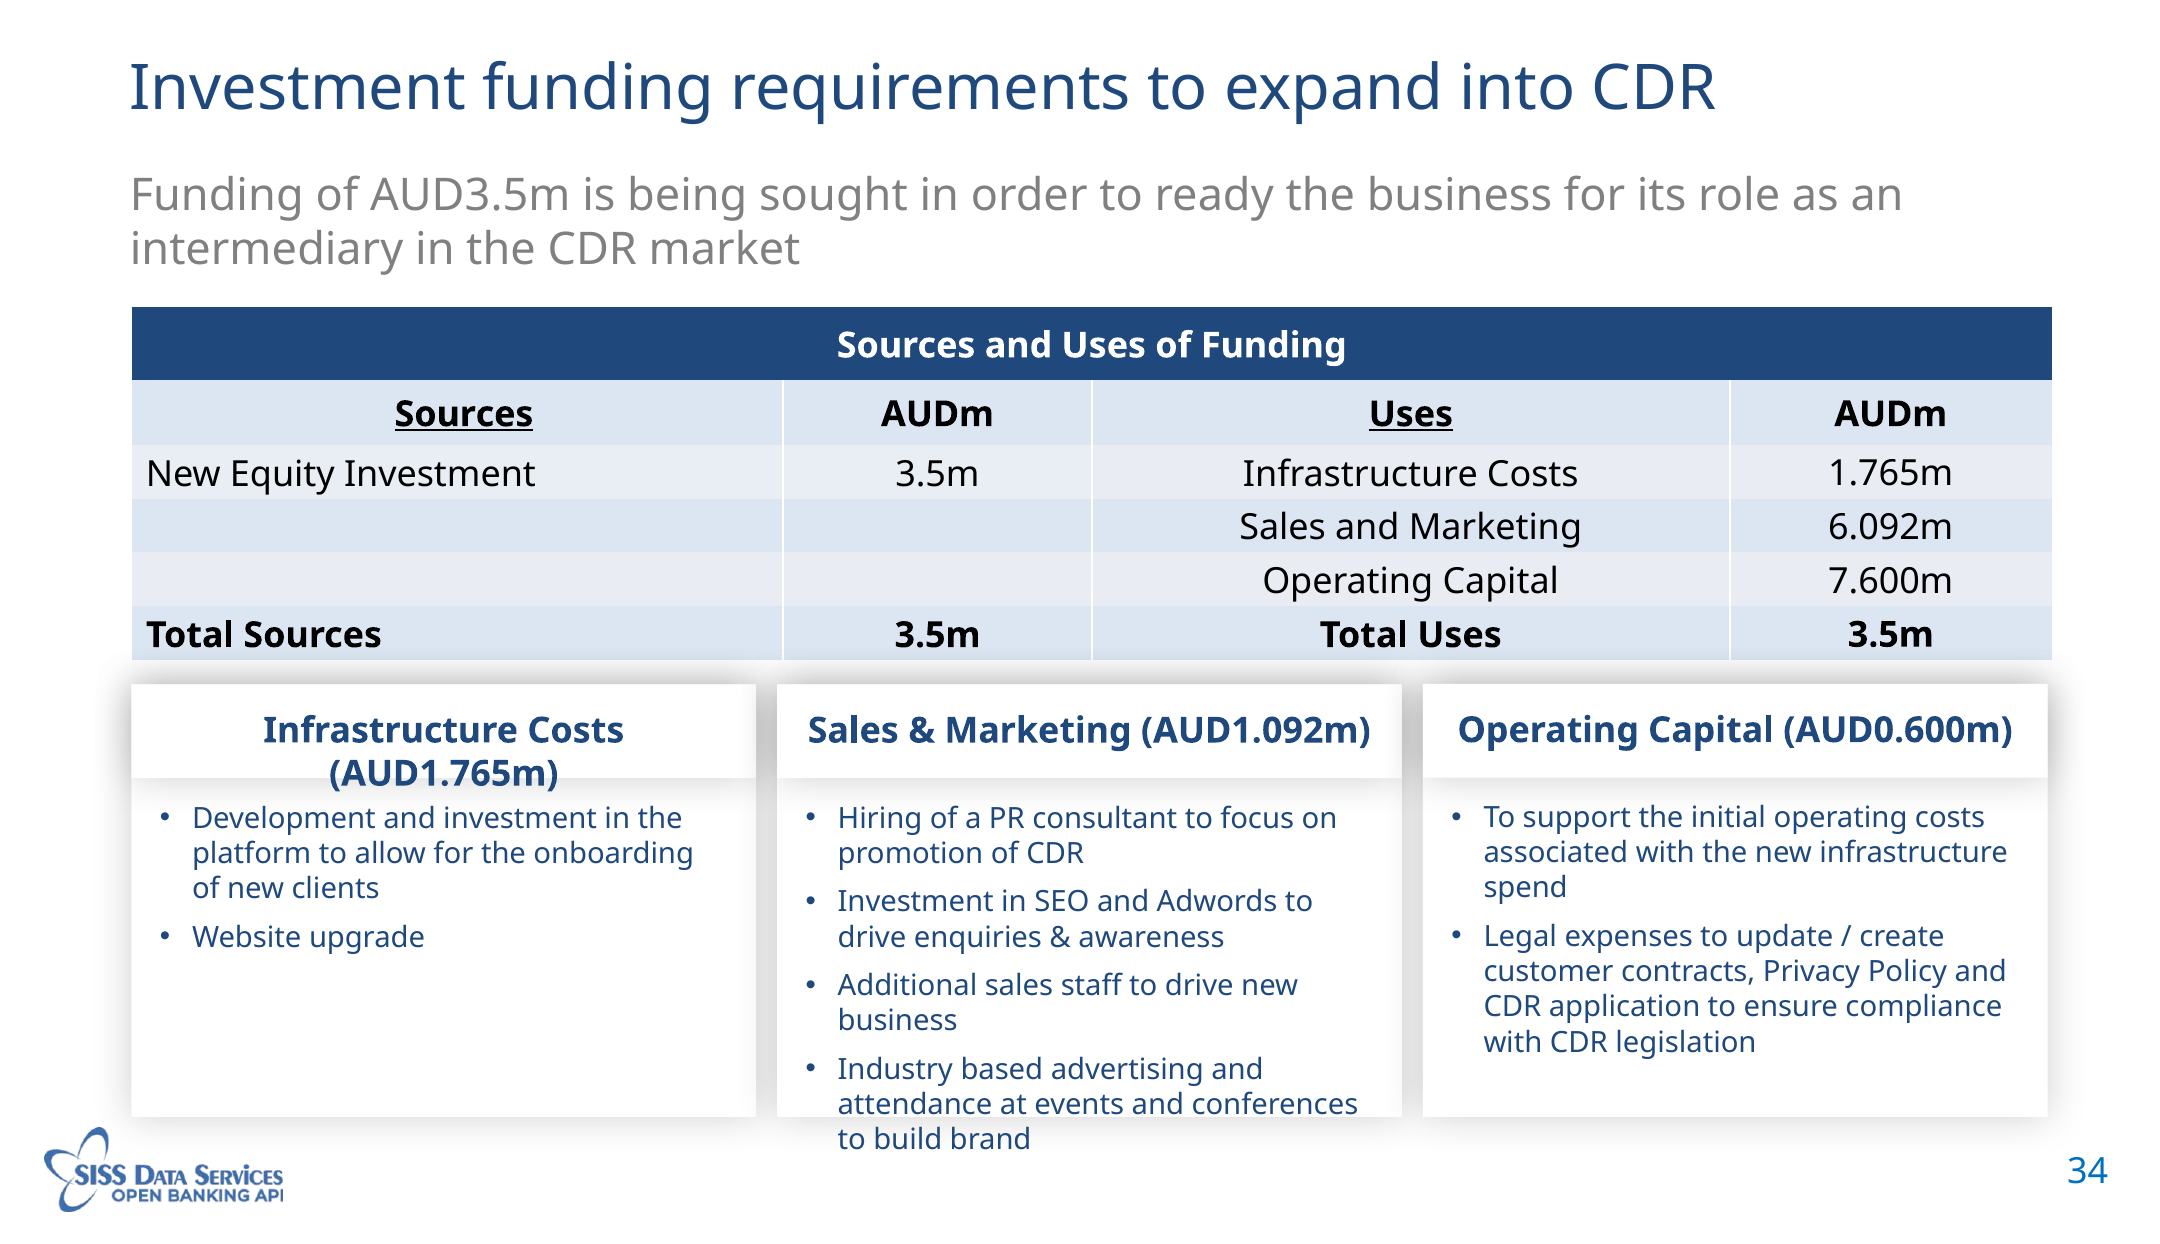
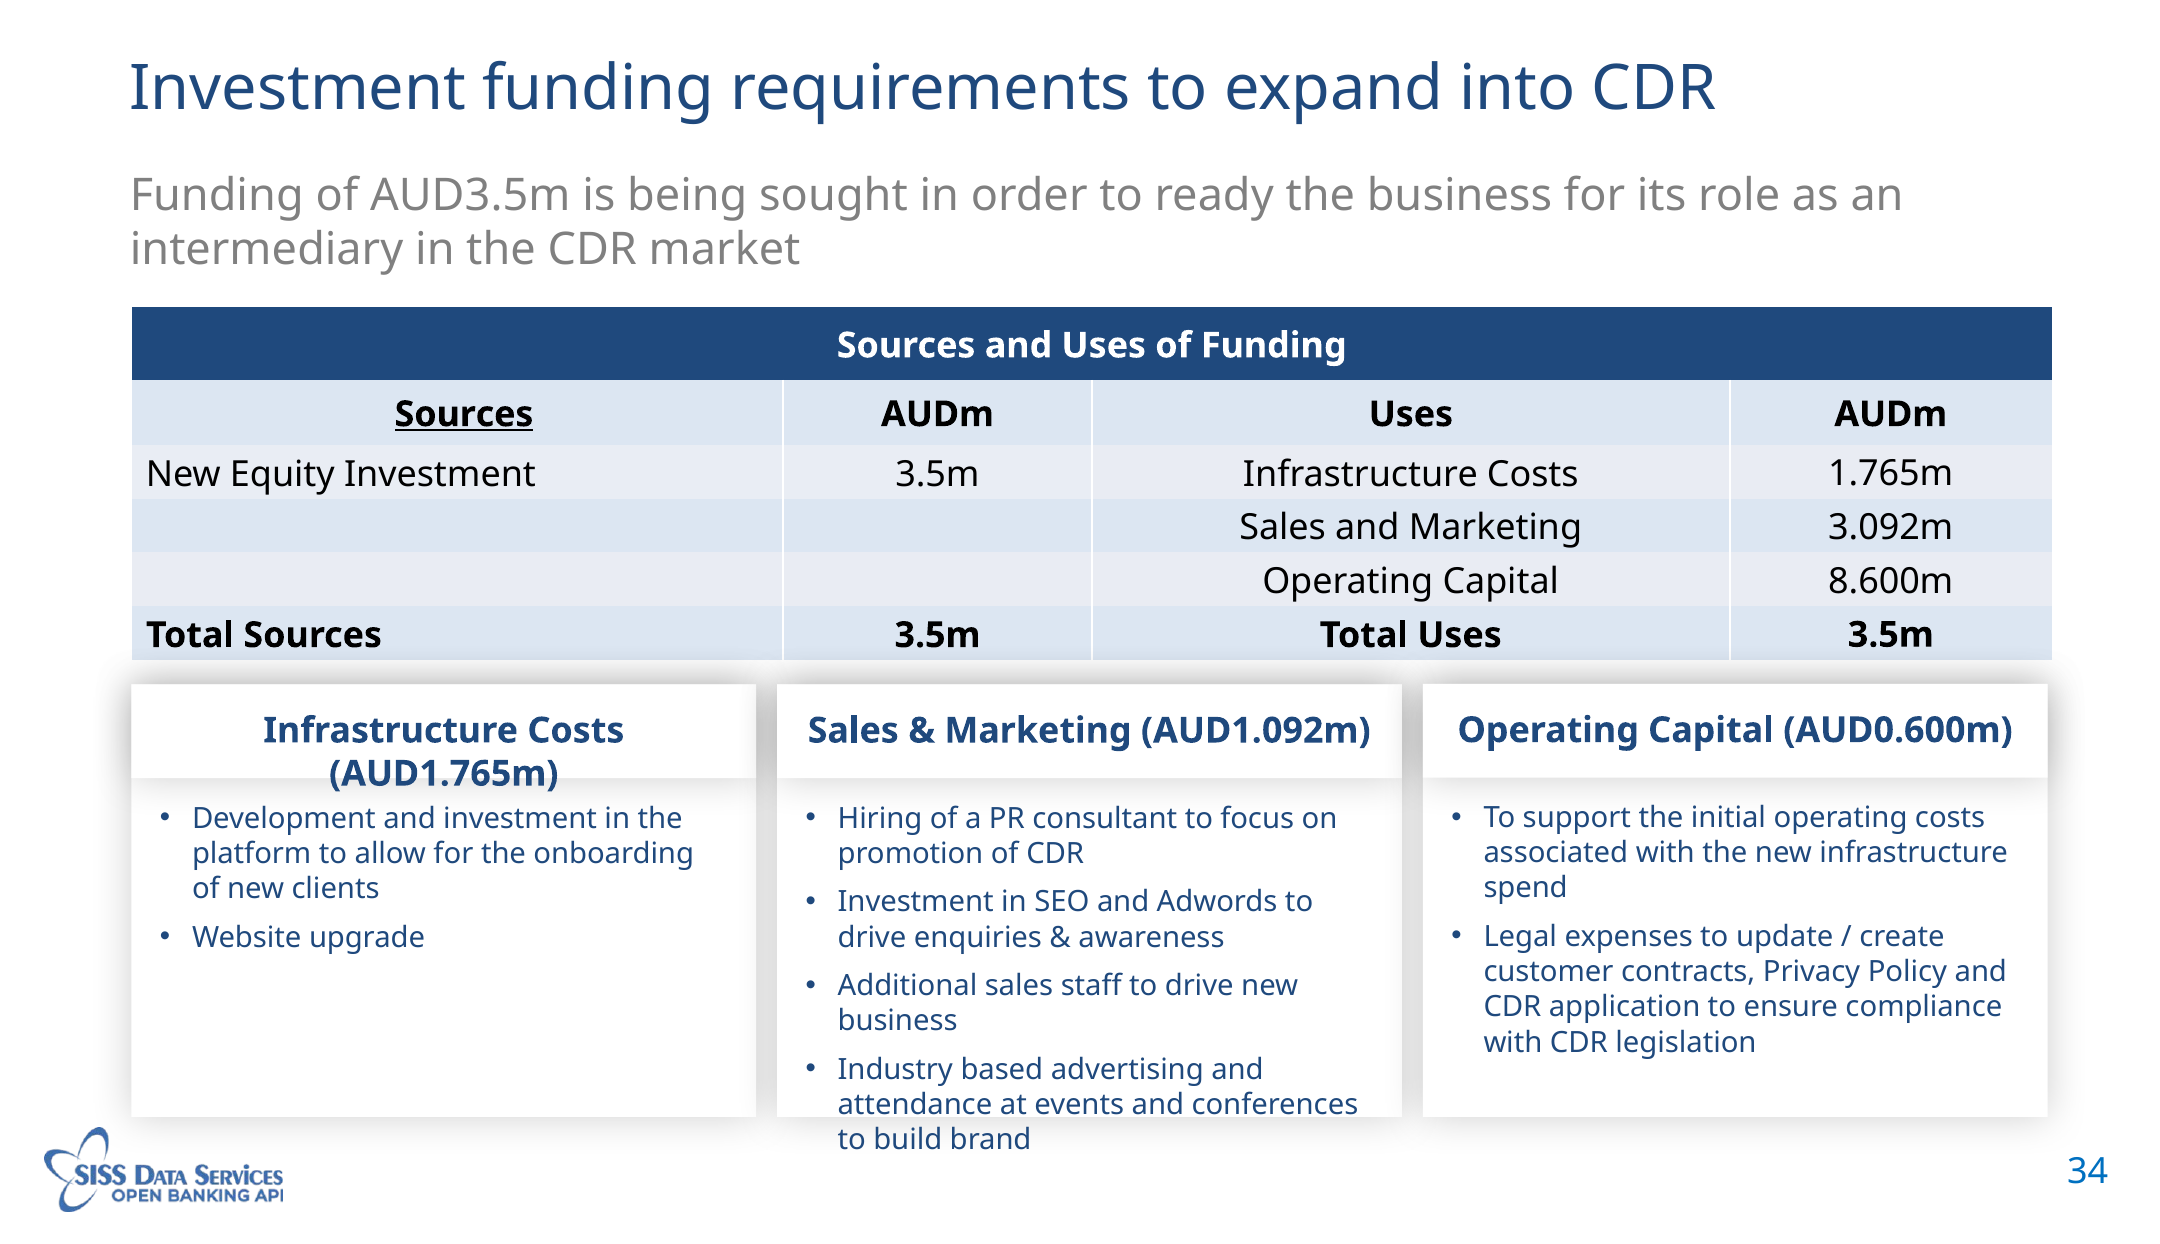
Uses underline: present -> none (1411, 414)
6.092m: 6.092m -> 3.092m (1891, 528)
7.600m: 7.600m -> 8.600m (1891, 581)
